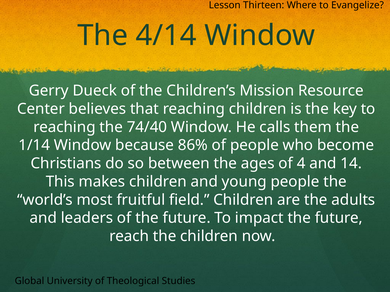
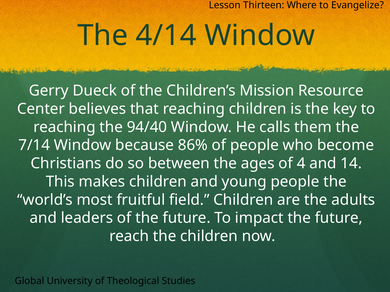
74/40: 74/40 -> 94/40 (147, 127)
1/14: 1/14 -> 7/14 (34, 145)
